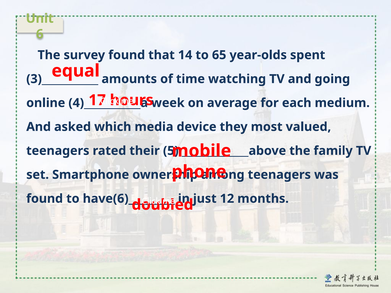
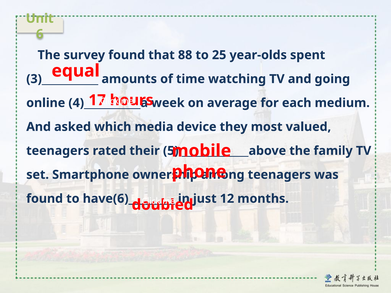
14: 14 -> 88 (185, 55)
65: 65 -> 25 (219, 55)
